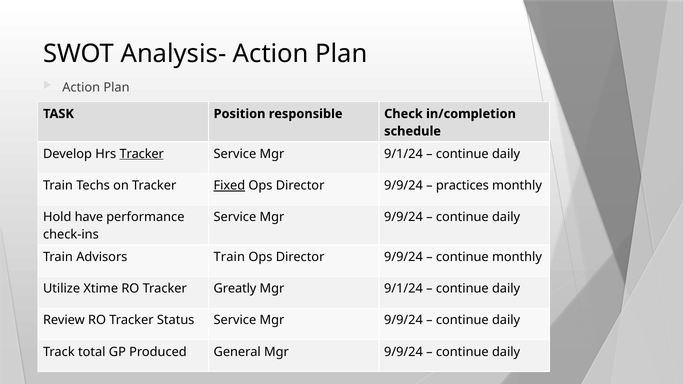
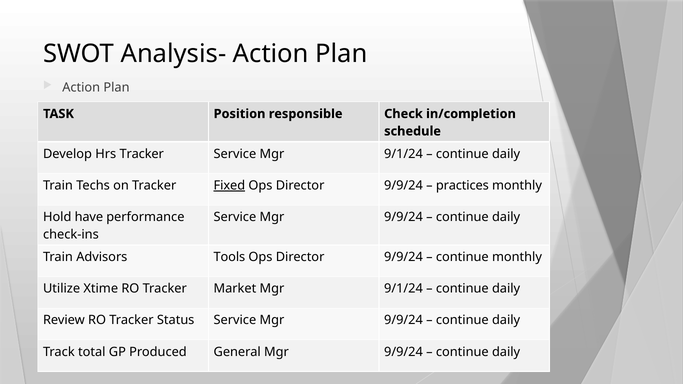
Tracker underline: present -> none (142, 154)
Advisors Train: Train -> Tools (229, 257)
Greatly: Greatly -> Market (235, 289)
